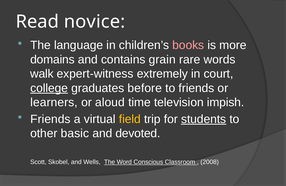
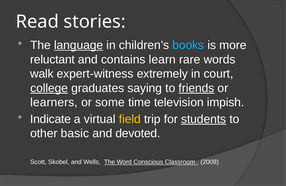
novice: novice -> stories (95, 22)
language underline: none -> present (79, 45)
books colour: pink -> light blue (188, 45)
domains: domains -> reluctant (52, 59)
grain: grain -> learn (162, 59)
before: before -> saying (145, 88)
friends underline: none -> present (196, 88)
aloud: aloud -> some (110, 102)
Friends: Friends -> Indicate (50, 119)
